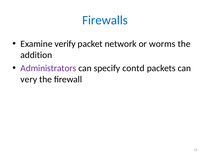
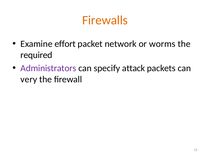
Firewalls colour: blue -> orange (105, 20)
verify: verify -> effort (65, 44)
addition: addition -> required (36, 55)
contd: contd -> attack (134, 68)
